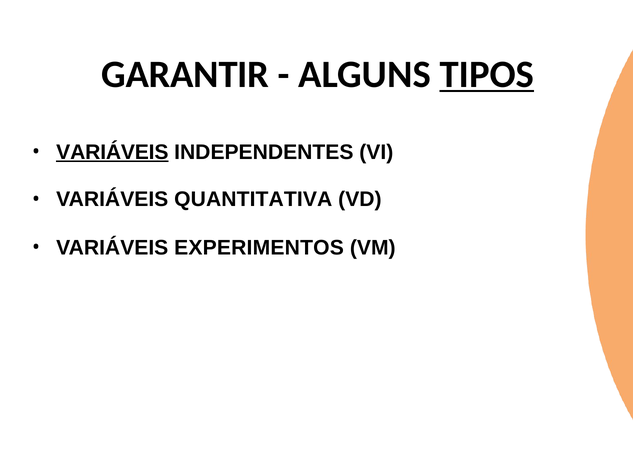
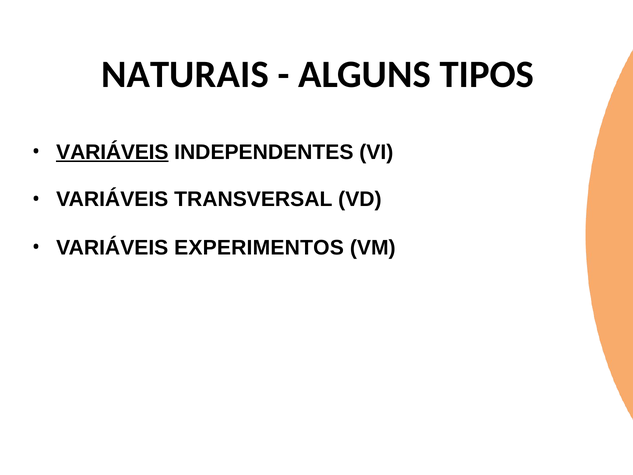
GARANTIR: GARANTIR -> NATURAIS (185, 74)
TIPOS underline: present -> none (487, 74)
QUANTITATIVA: QUANTITATIVA -> TRANSVERSAL (253, 199)
